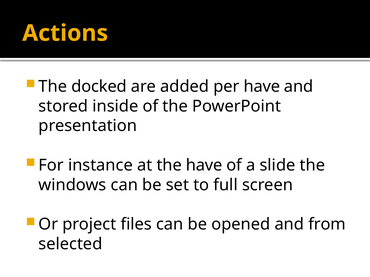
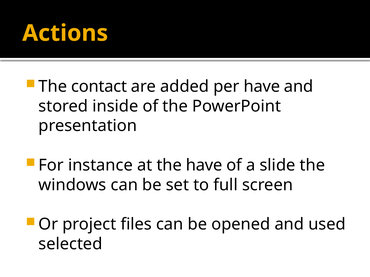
docked: docked -> contact (99, 87)
from: from -> used (327, 225)
